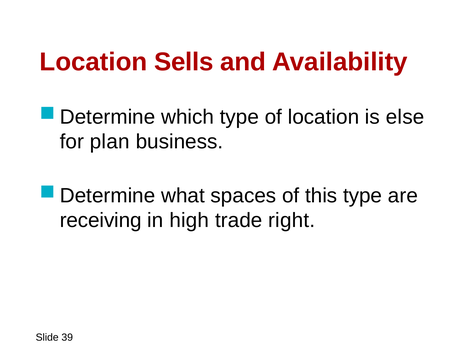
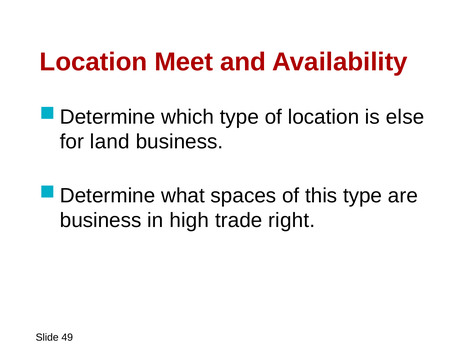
Sells: Sells -> Meet (184, 62)
plan: plan -> land (110, 142)
receiving: receiving -> business (101, 221)
39: 39 -> 49 (67, 338)
